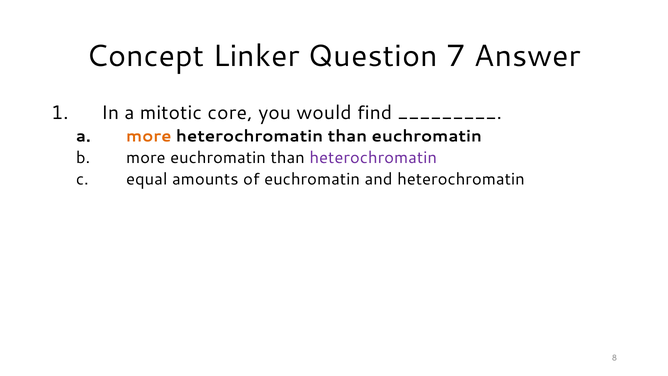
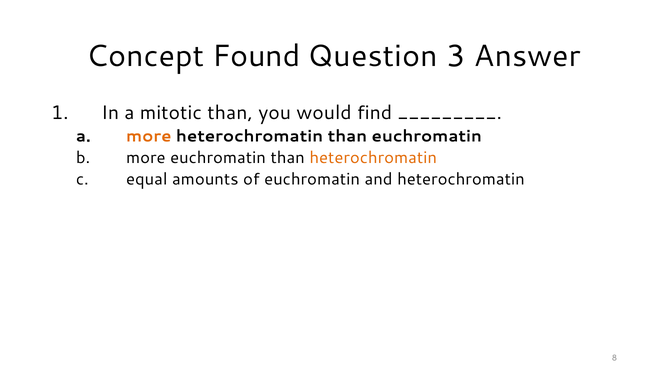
Linker: Linker -> Found (256, 56)
7: 7 -> 3 (456, 56)
mitotic core: core -> than (230, 113)
heterochromatin colour: purple -> orange (373, 157)
